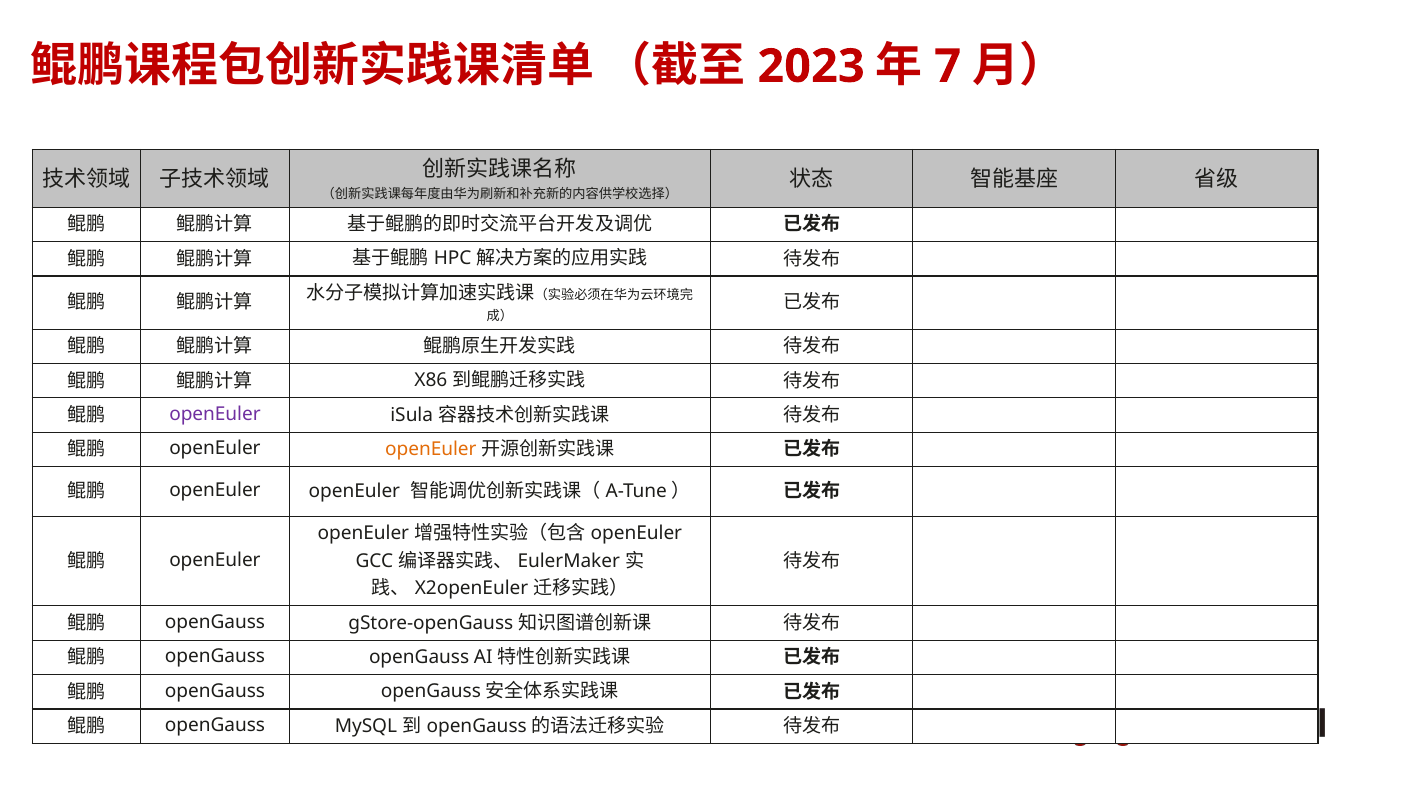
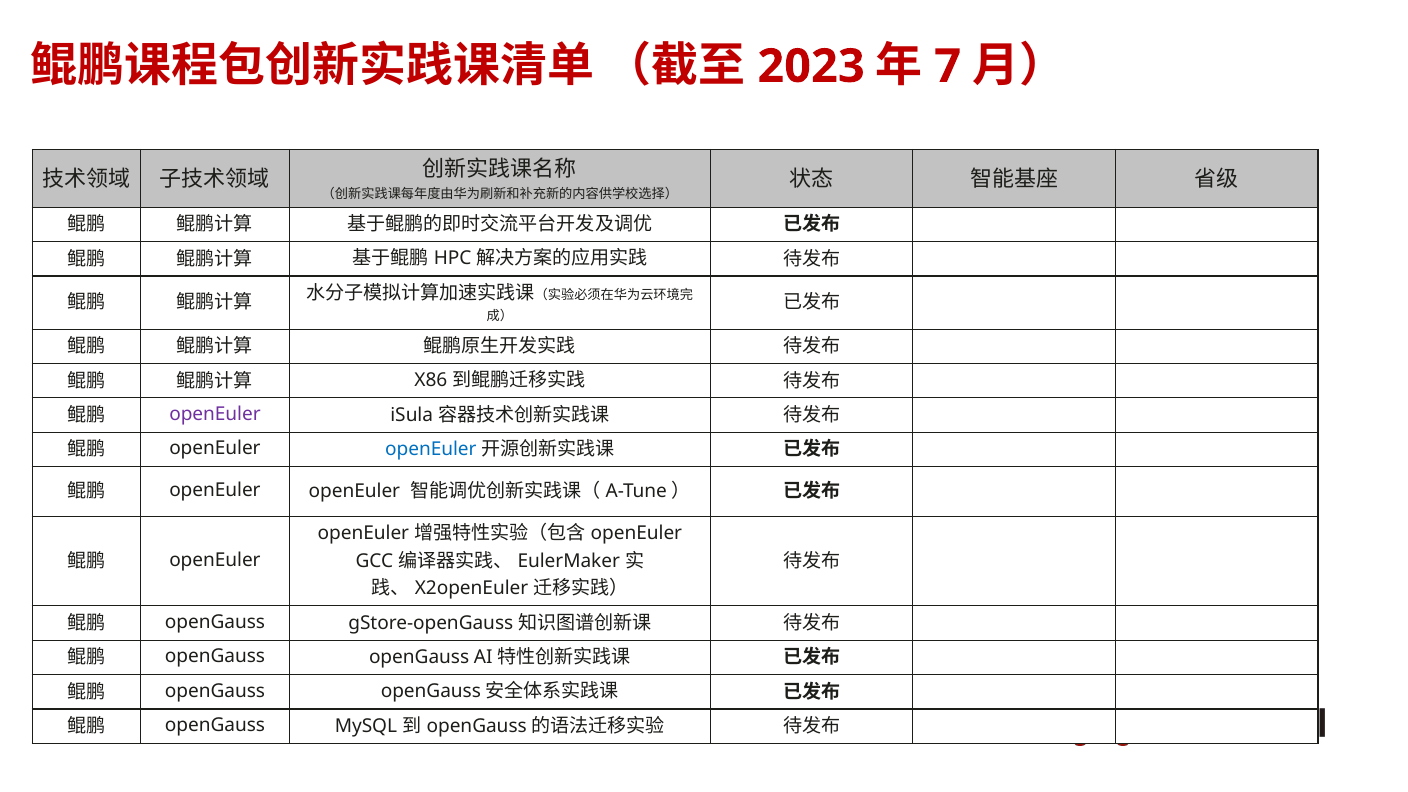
openEuler colour: orange -> blue (431, 449)
